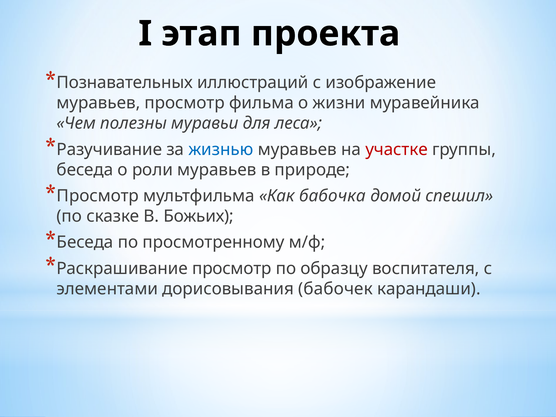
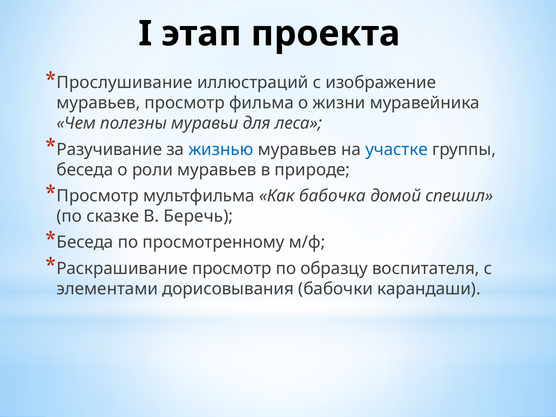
Познавательных: Познавательных -> Прослушивание (125, 83)
участке colour: red -> blue (397, 149)
Божьих: Божьих -> Беречь (198, 216)
бабочек: бабочек -> бабочки (336, 289)
